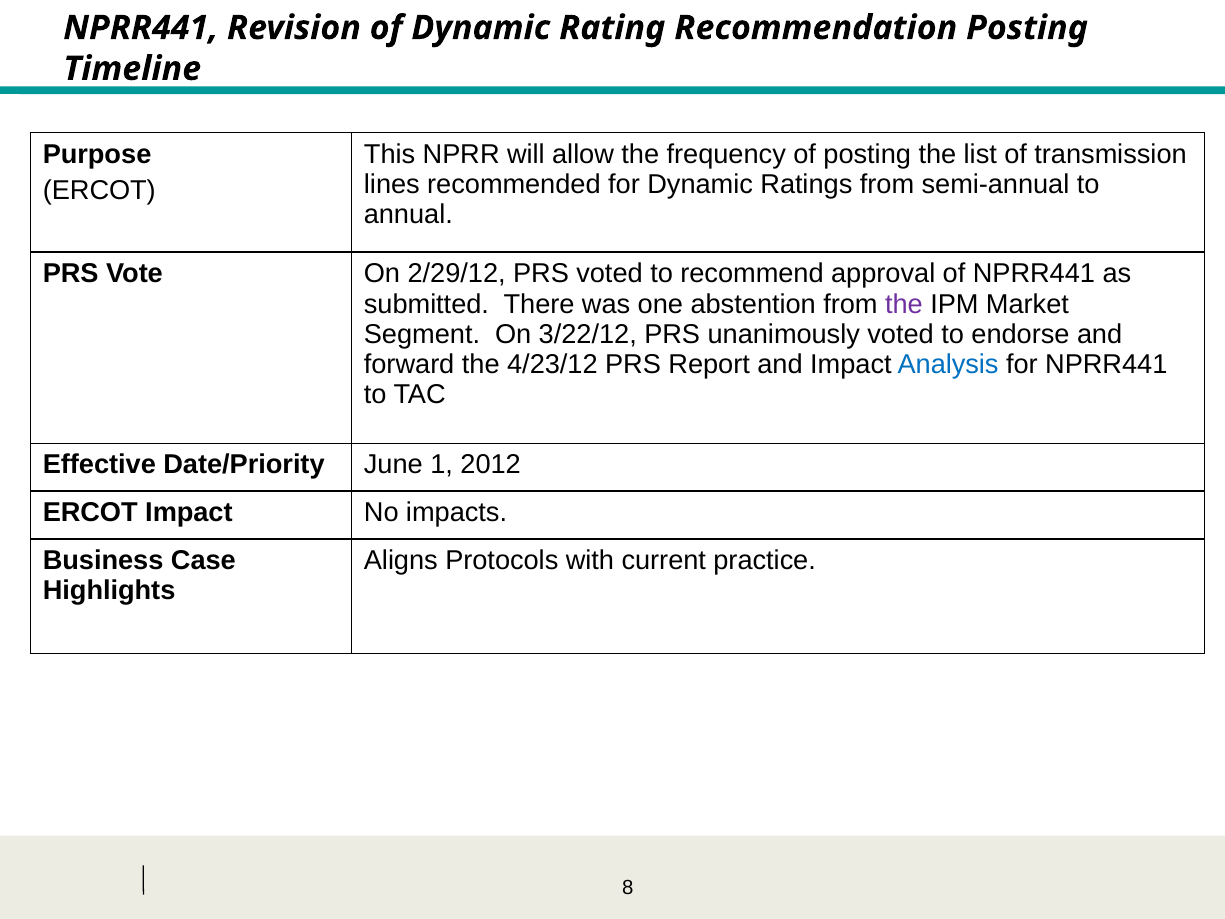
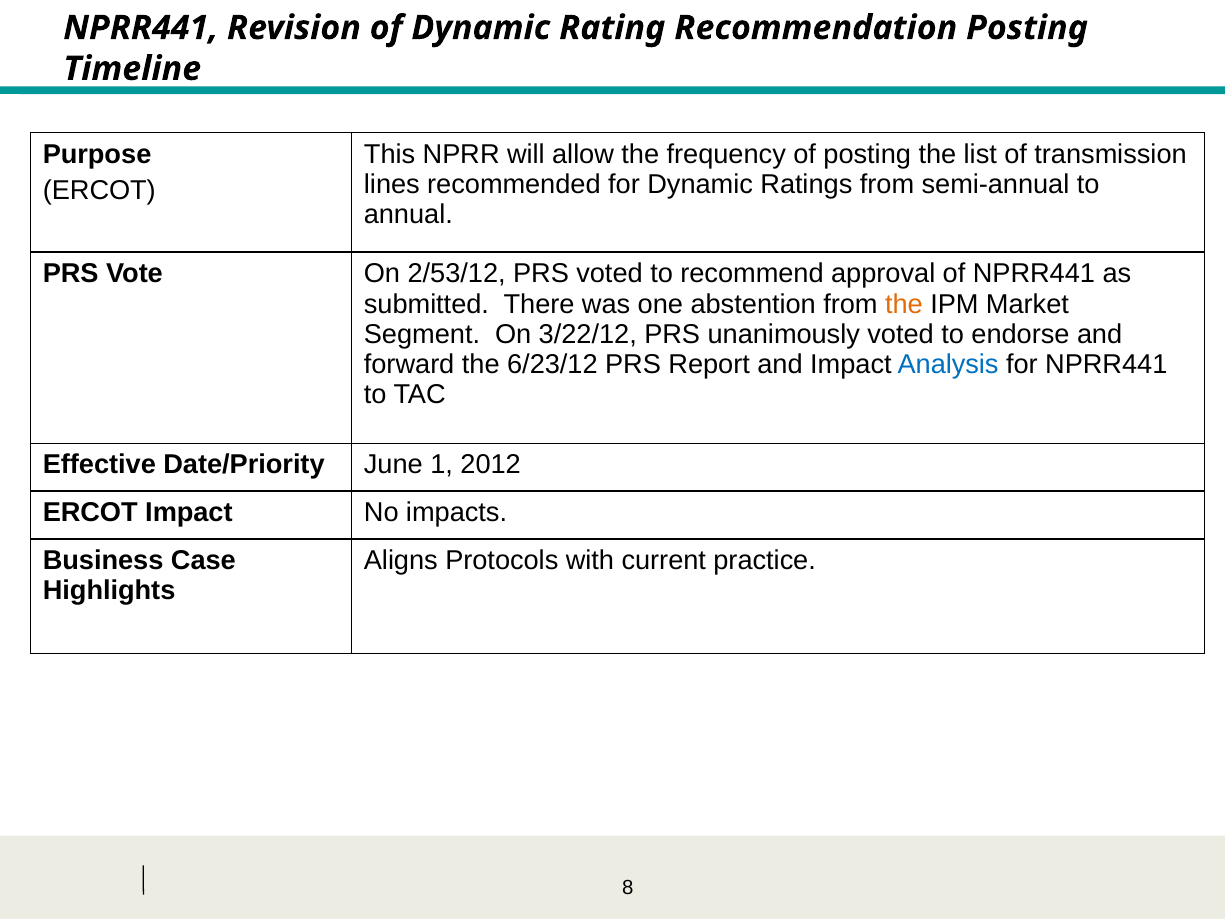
2/29/12: 2/29/12 -> 2/53/12 (457, 274)
the colour: purple -> orange (904, 304)
4/23/12: 4/23/12 -> 6/23/12 (552, 365)
